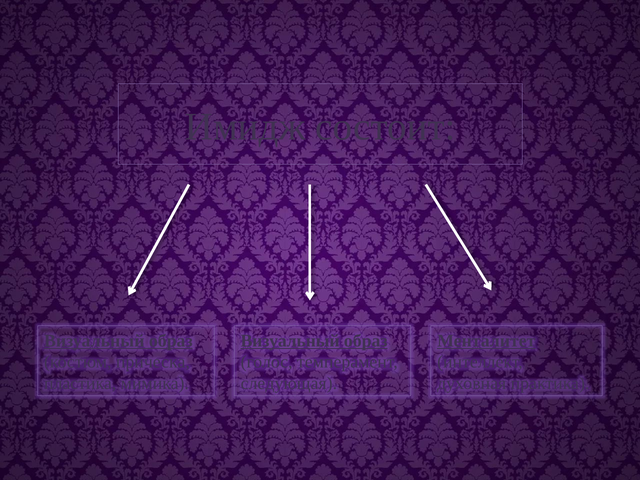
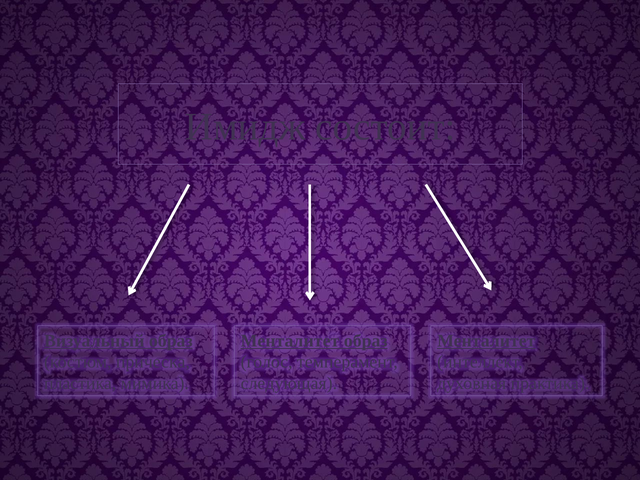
Визуальный: Визуальный -> Менталитет (290, 341)
